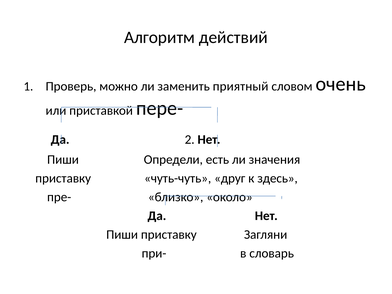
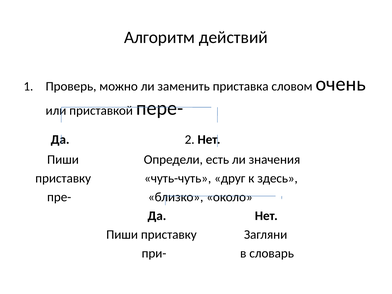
приятный: приятный -> приставка (241, 86)
